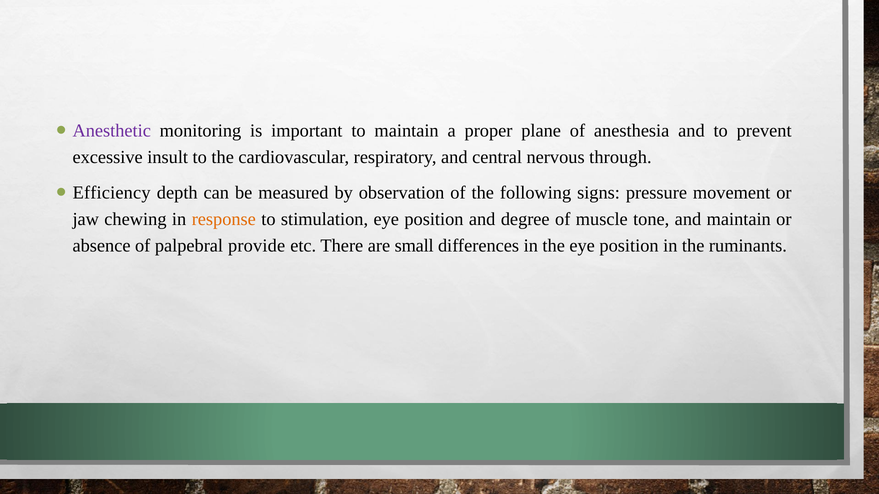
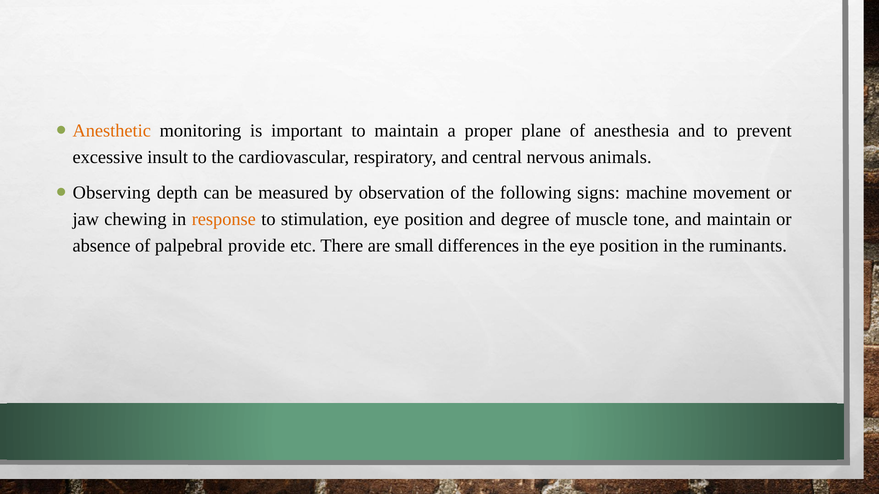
Anesthetic colour: purple -> orange (112, 131)
through: through -> animals (620, 157)
Efficiency: Efficiency -> Observing (112, 193)
pressure: pressure -> machine (657, 193)
